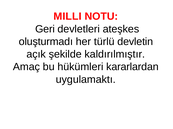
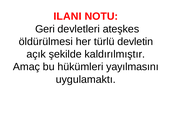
MILLI: MILLI -> ILANI (68, 16)
oluşturmadı: oluşturmadı -> öldürülmesi (46, 42)
kararlardan: kararlardan -> yayılmasını (132, 67)
